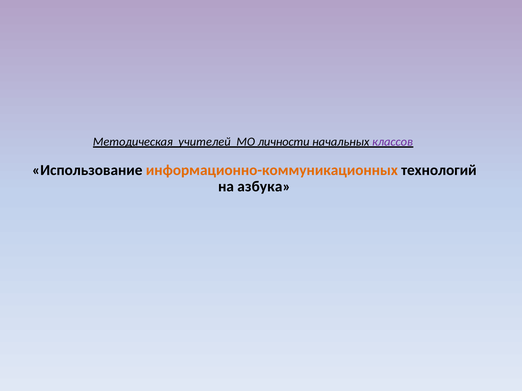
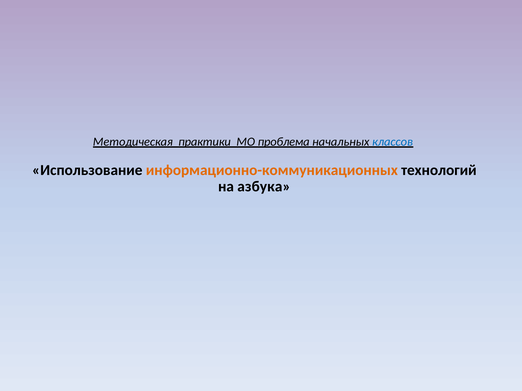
учителей: учителей -> практики (205, 142)
личности: личности -> проблема (284, 142)
классов colour: purple -> blue (393, 142)
